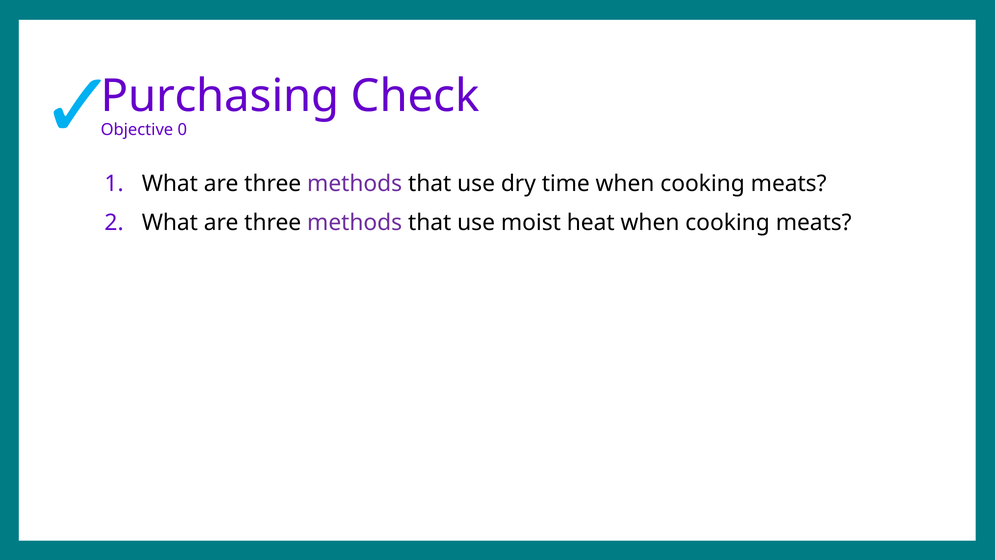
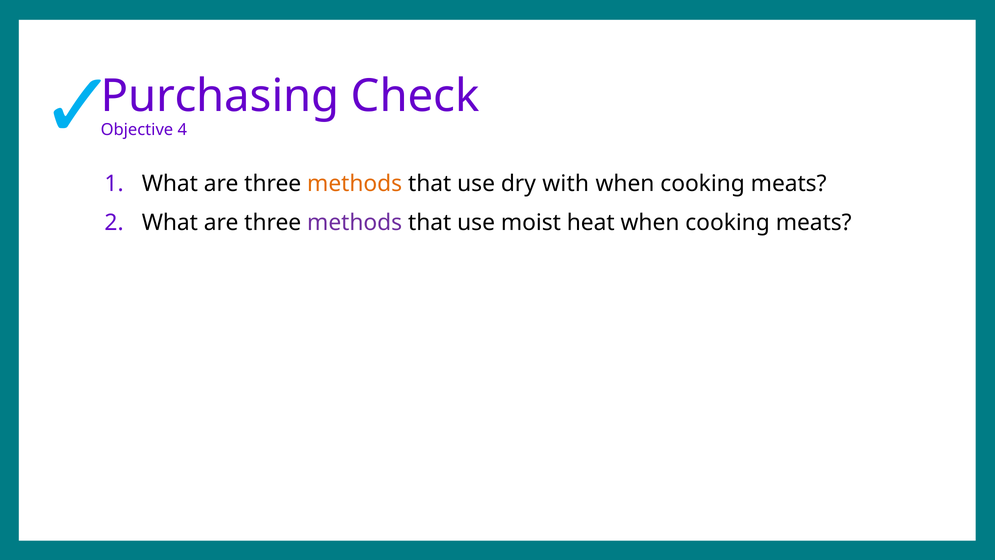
0: 0 -> 4 (182, 130)
methods colour: purple -> orange (355, 184)
time: time -> with (566, 184)
